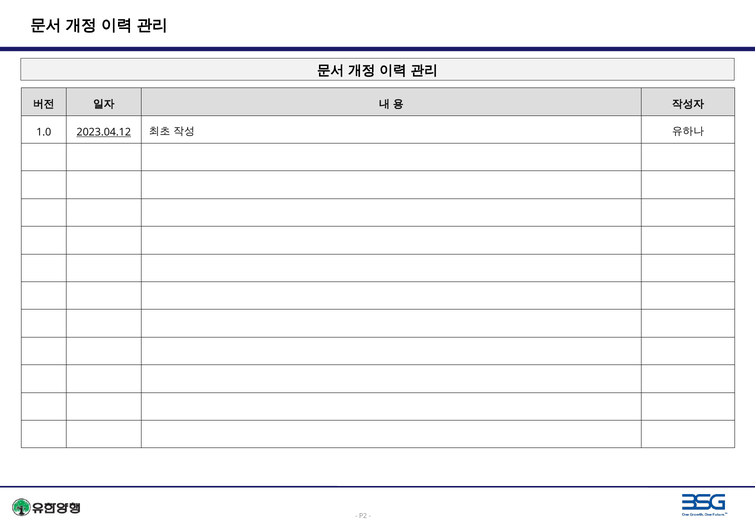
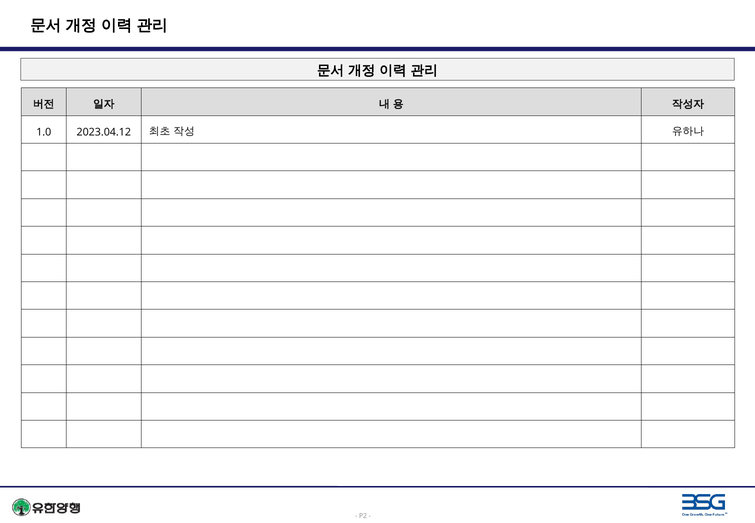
2023.04.12 underline: present -> none (104, 132)
